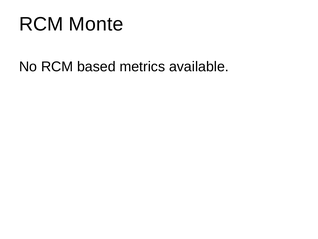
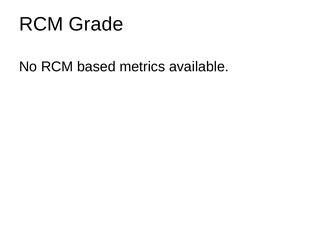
Monte: Monte -> Grade (96, 24)
